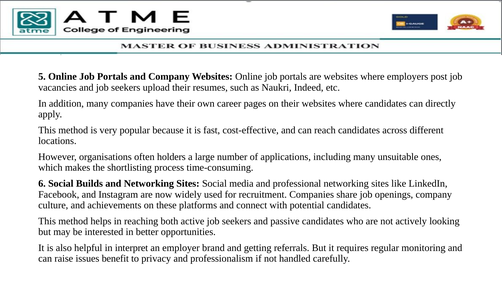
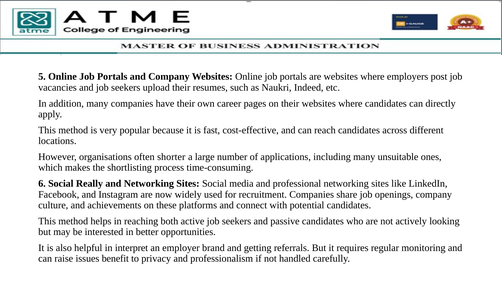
holders: holders -> shorter (171, 157)
Builds: Builds -> Really (89, 183)
